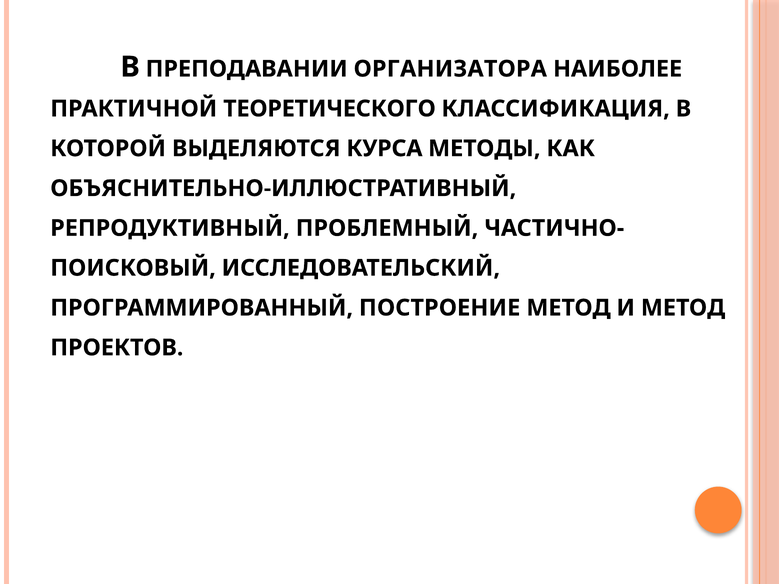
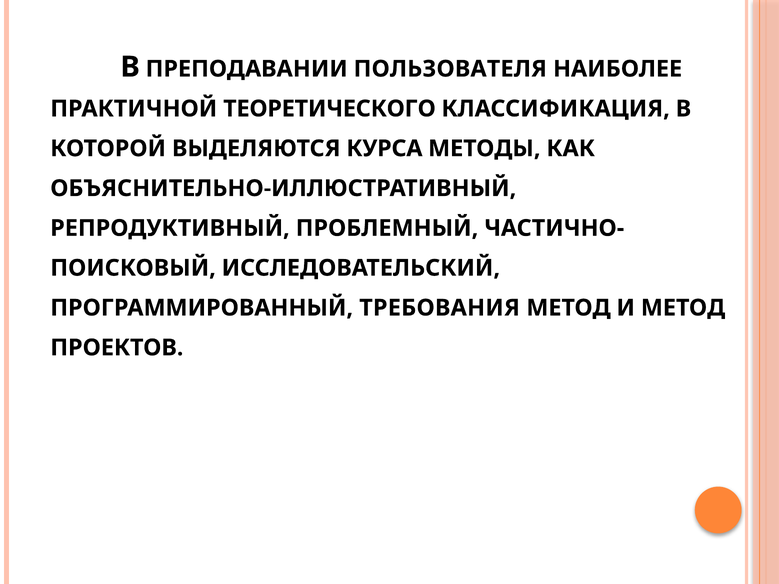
ОРГАНИЗАТОРА: ОРГАНИЗАТОРА -> ПОЛЬЗОВАТЕЛЯ (450, 69)
ПОСТРОЕНИЕ: ПОСТРОЕНИЕ -> ТРЕБОВАНИЯ (440, 308)
